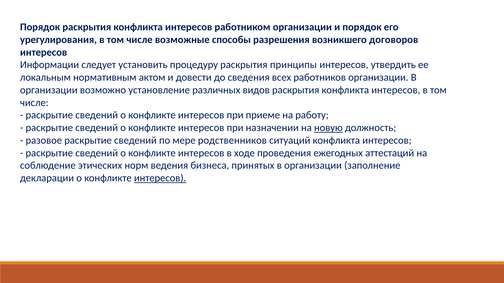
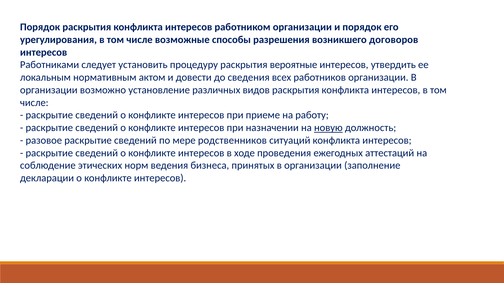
Информации: Информации -> Работниками (50, 65)
принципы: принципы -> вероятные (294, 65)
интересов underline: present -> none (160, 178)
